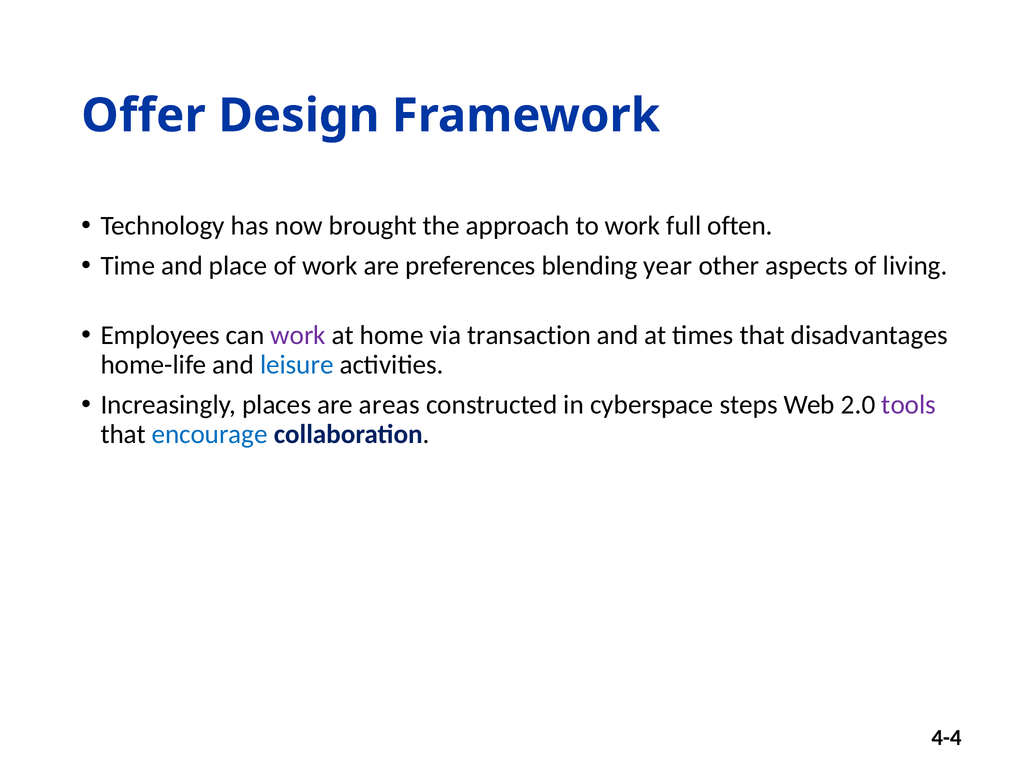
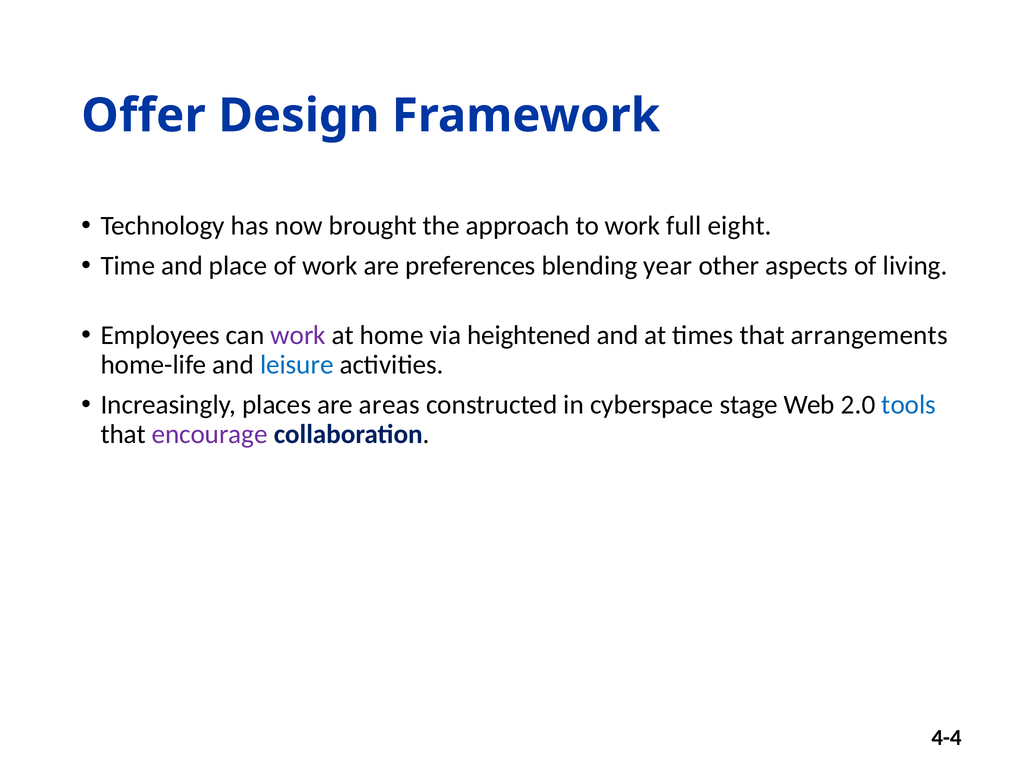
often: often -> eight (740, 226)
transaction: transaction -> heightened (529, 335)
disadvantages: disadvantages -> arrangements (869, 335)
steps: steps -> stage (749, 405)
tools colour: purple -> blue (909, 405)
encourage colour: blue -> purple (210, 434)
